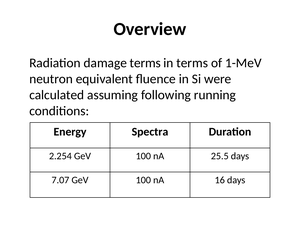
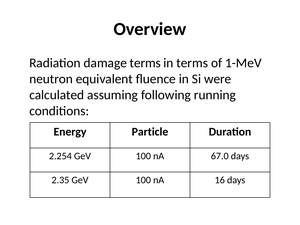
Spectra: Spectra -> Particle (150, 132)
25.5: 25.5 -> 67.0 (220, 156)
7.07: 7.07 -> 2.35 (60, 180)
